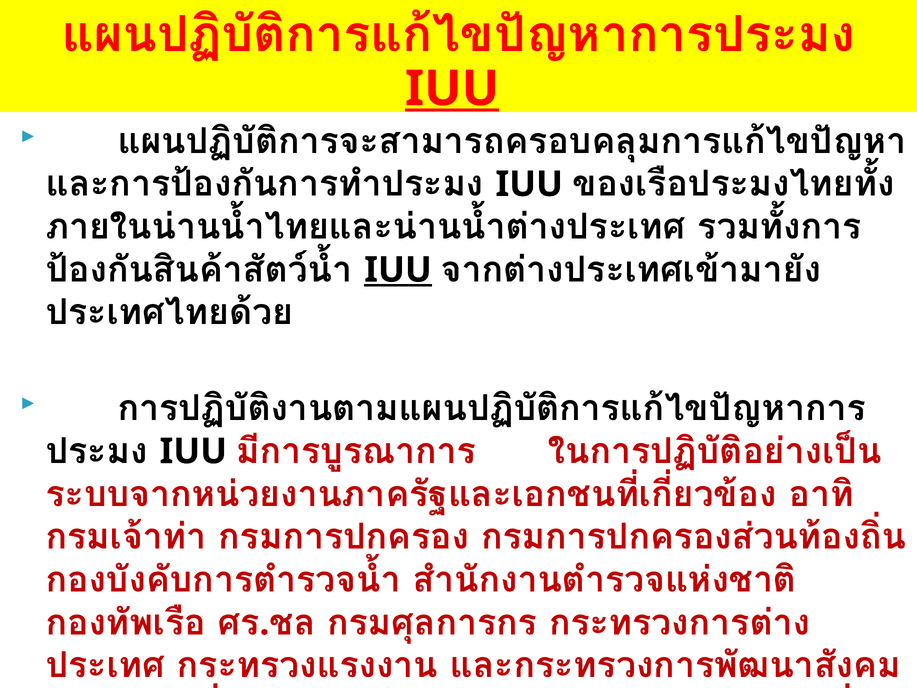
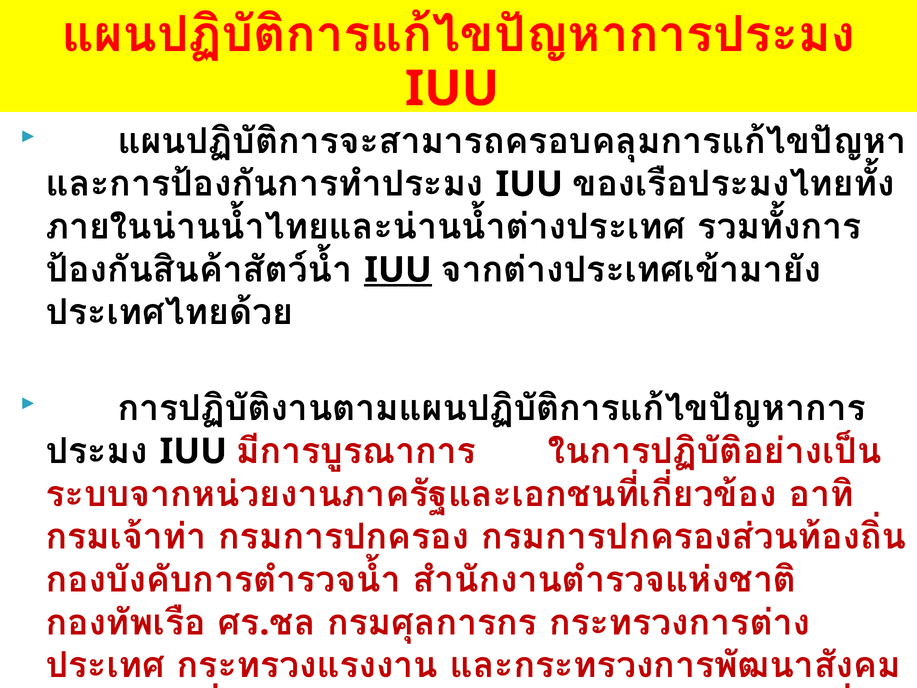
IUU underline: present -> none (452, 89)
